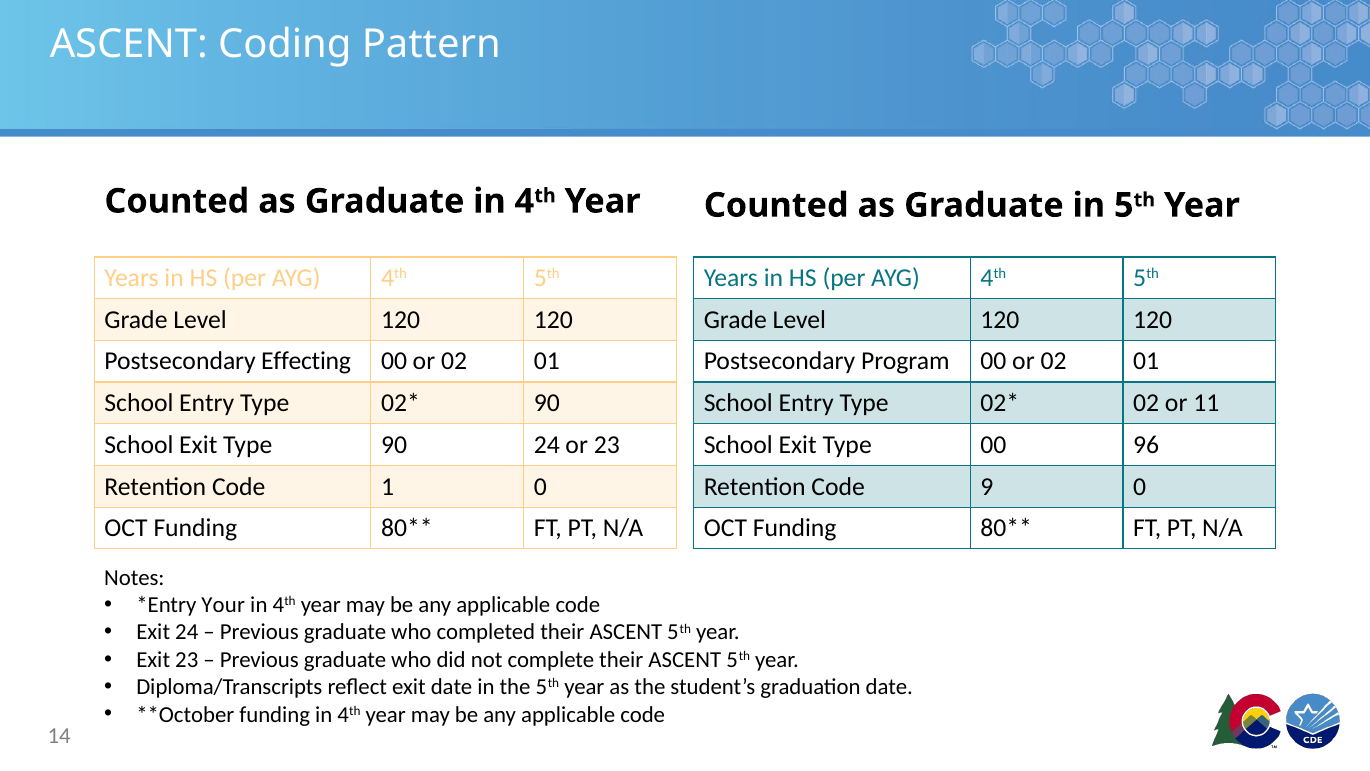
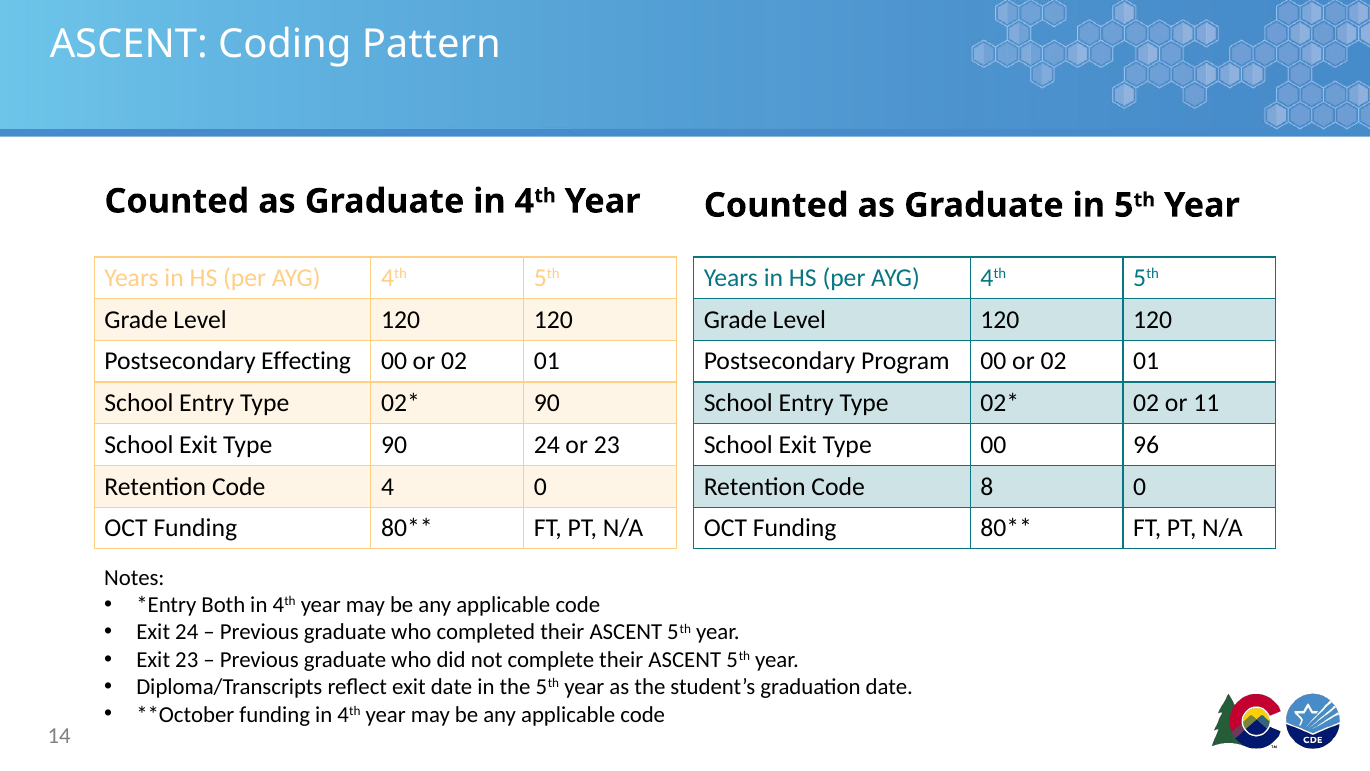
Code 1: 1 -> 4 (388, 486)
9: 9 -> 8 (987, 486)
Your: Your -> Both (223, 605)
